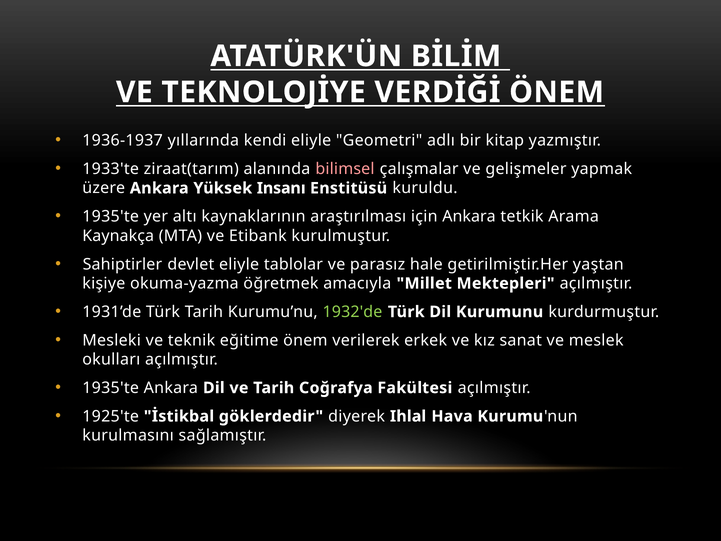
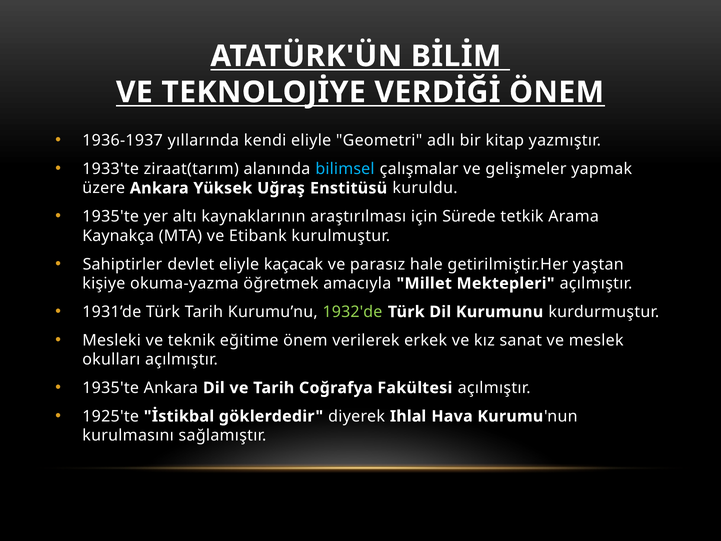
bilimsel colour: pink -> light blue (345, 169)
Insanı: Insanı -> Uğraş (281, 188)
için Ankara: Ankara -> Sürede (469, 216)
tablolar: tablolar -> kaçacak (294, 264)
